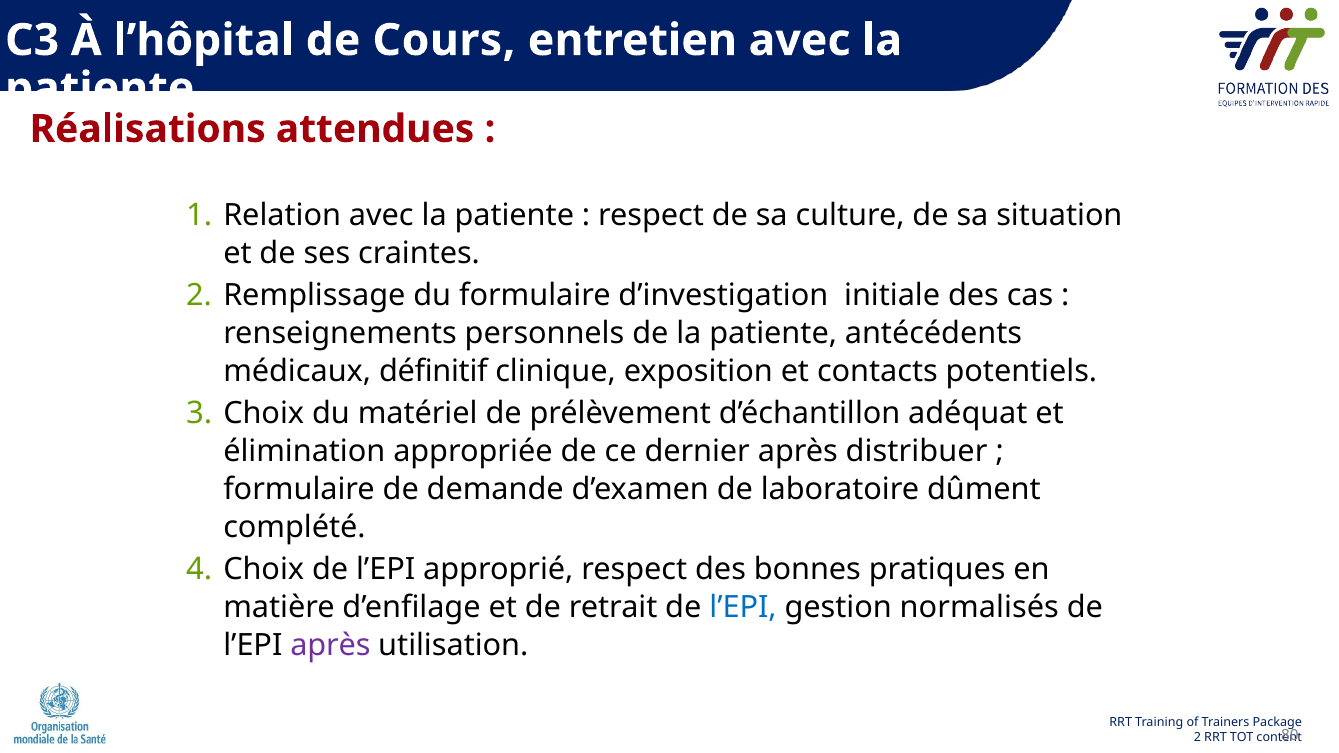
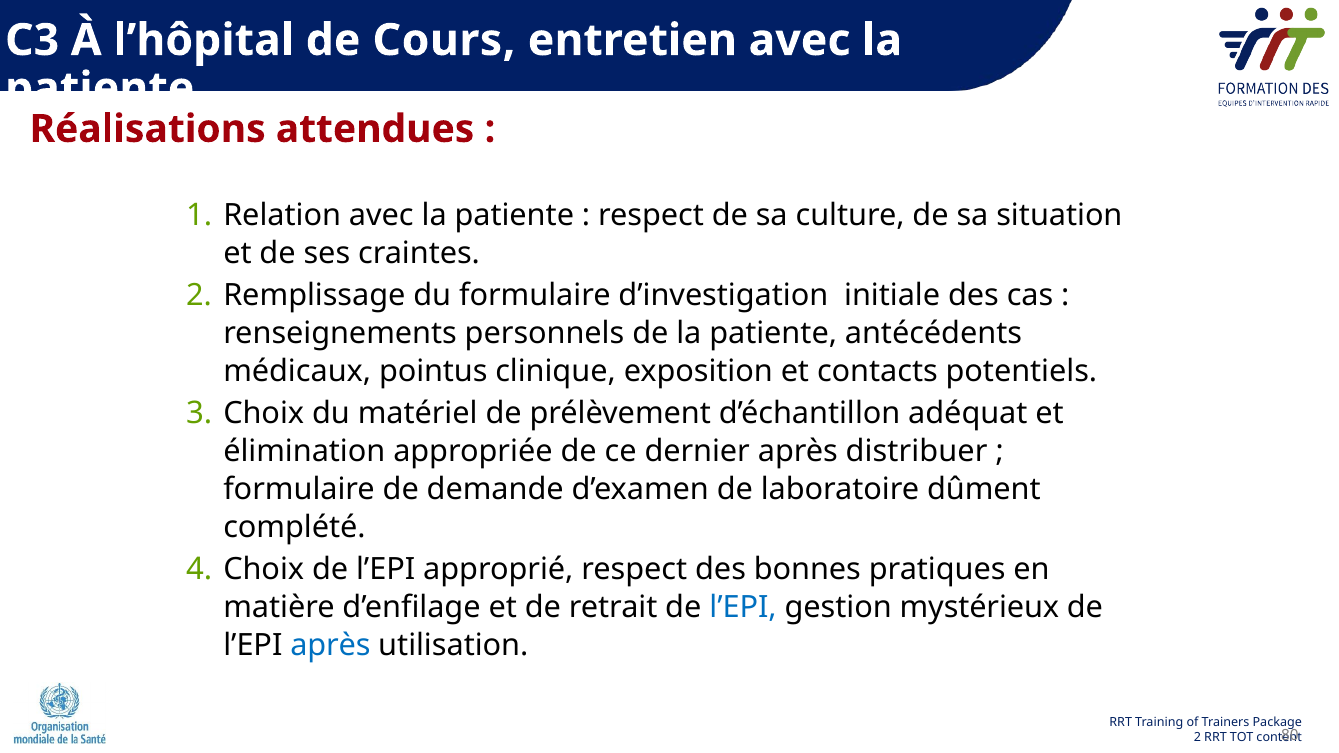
définitif: définitif -> pointus (433, 372)
normalisés: normalisés -> mystérieux (979, 608)
après colour: purple -> blue (330, 646)
